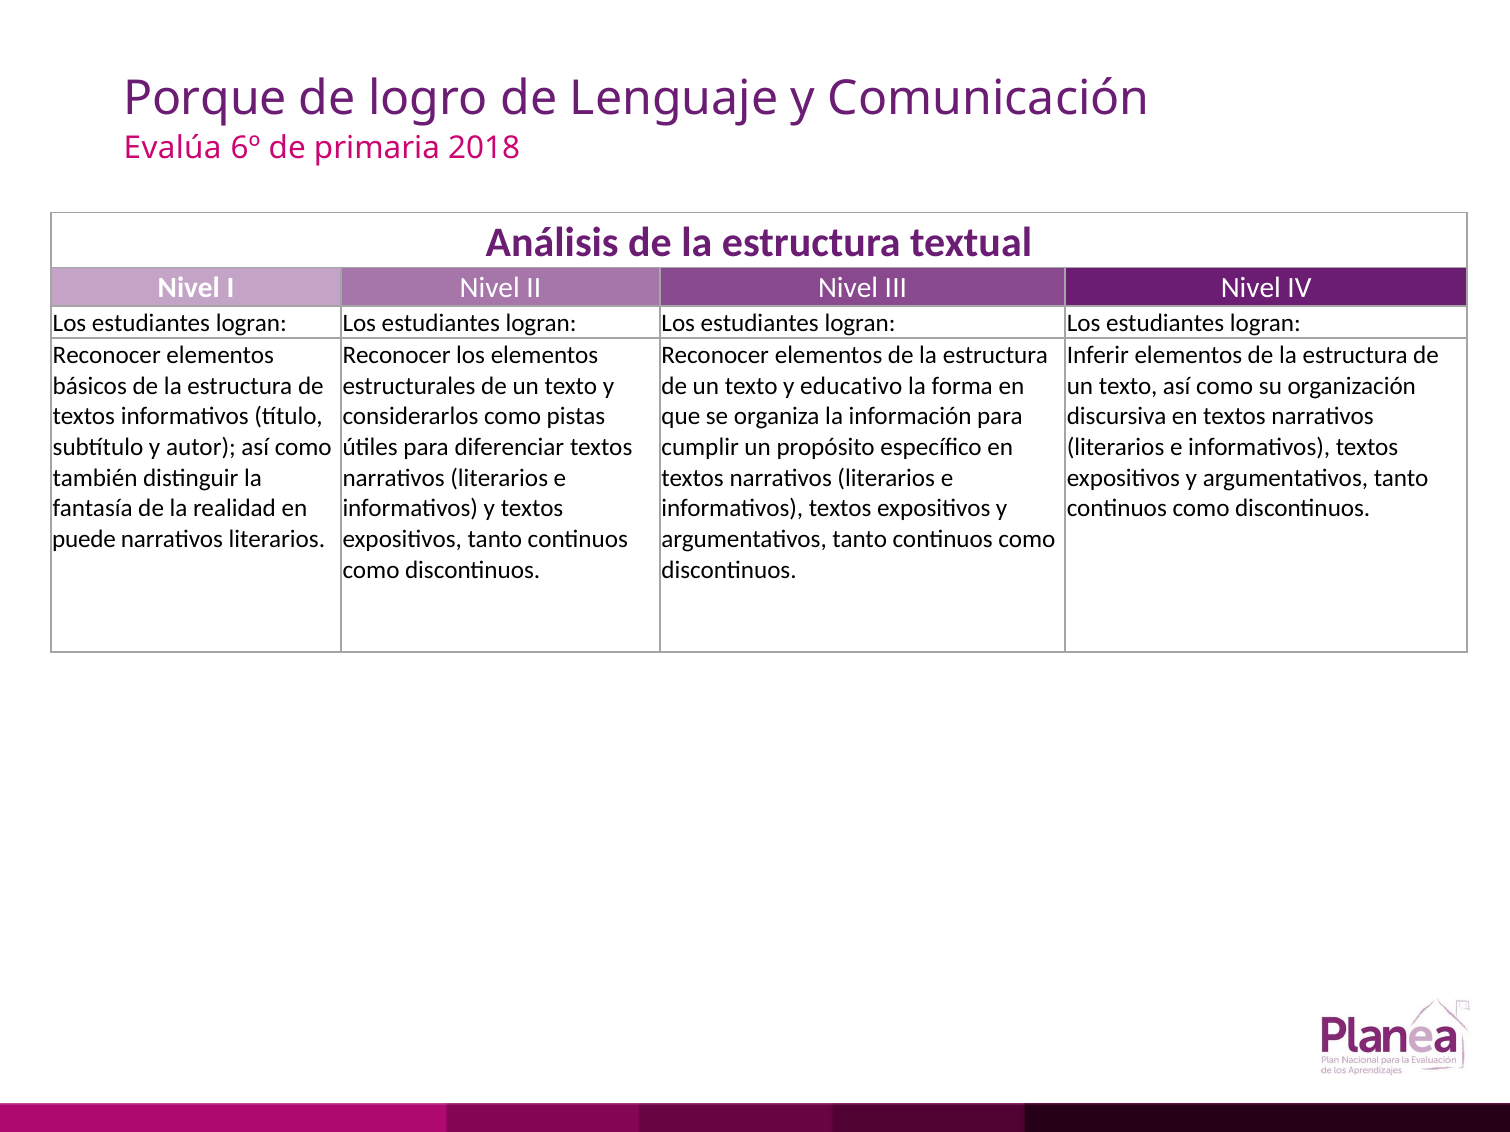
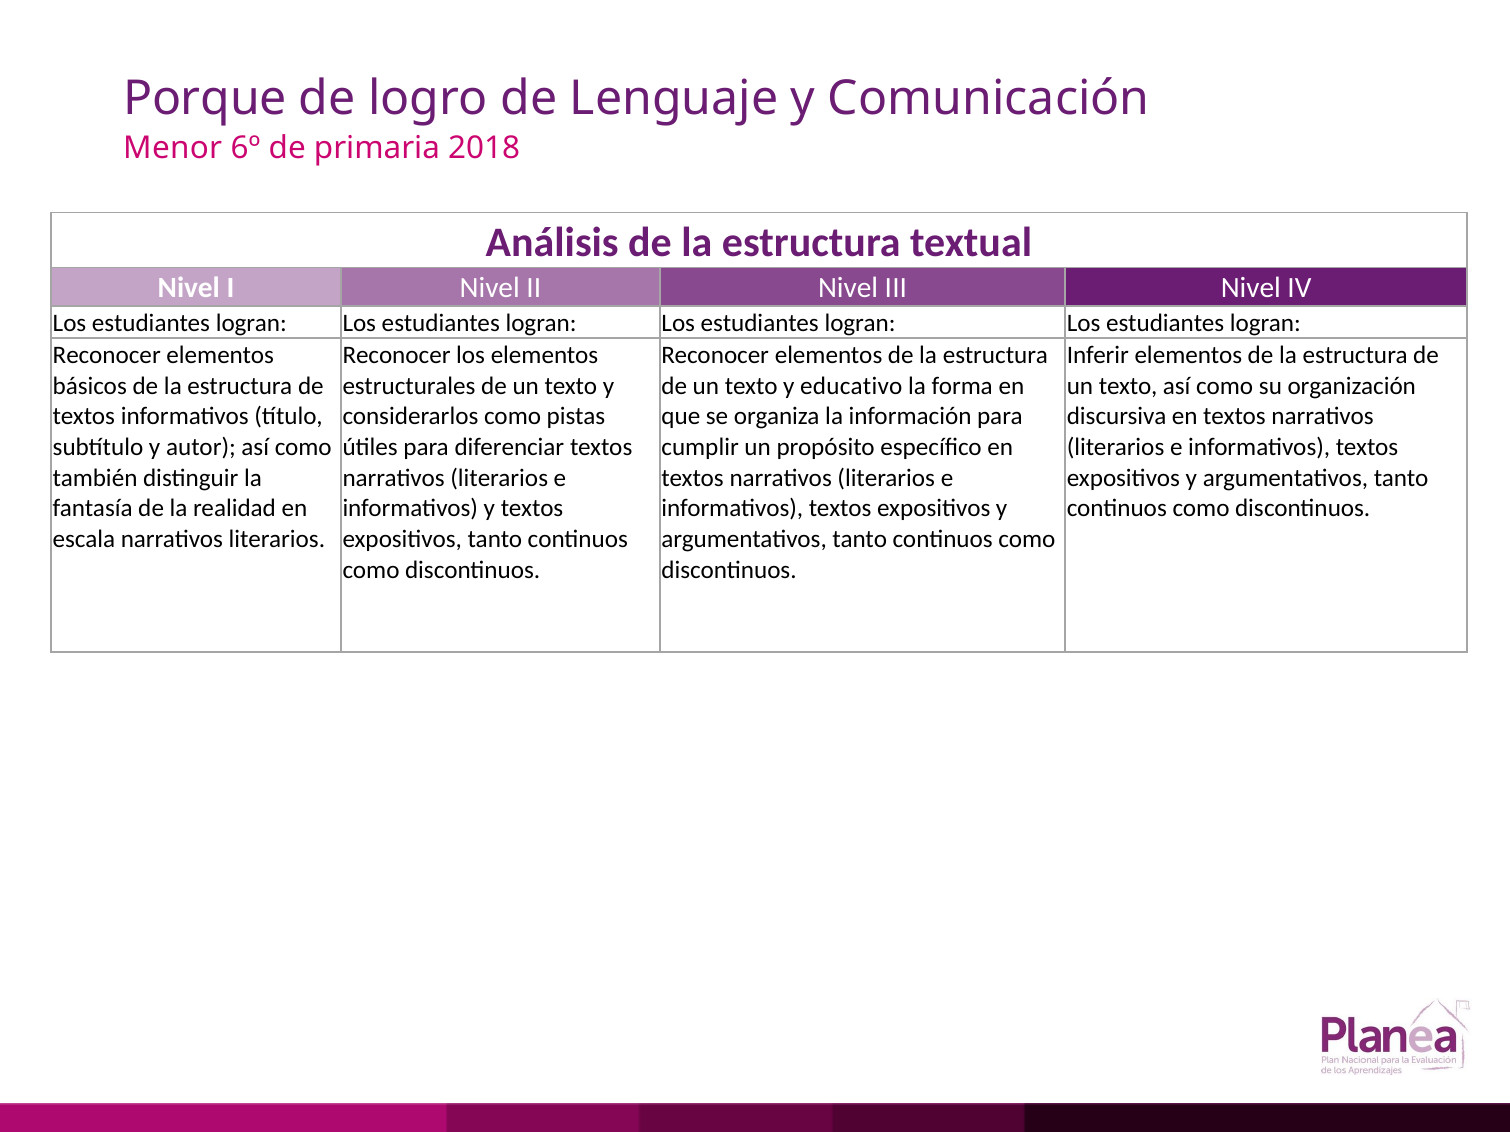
Evalúa: Evalúa -> Menor (173, 148)
puede: puede -> escala (84, 539)
